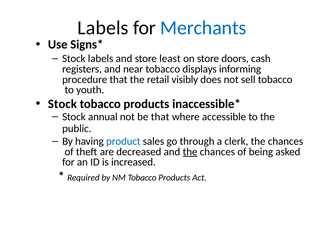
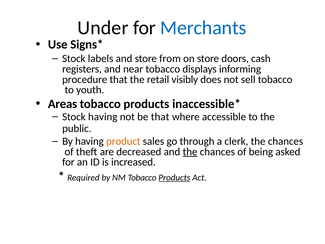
Labels: Labels -> Under (103, 28)
least: least -> from (170, 59)
Stock: Stock -> Areas (63, 104)
Stock annual: annual -> having (103, 117)
product colour: blue -> orange (123, 141)
Products underline: none -> present (174, 177)
